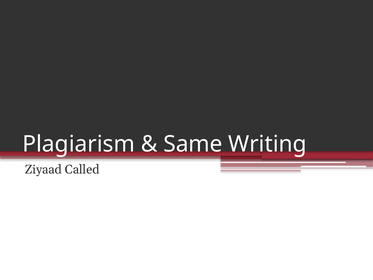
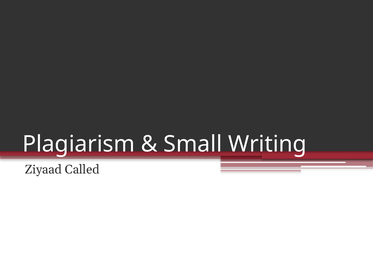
Same: Same -> Small (193, 144)
